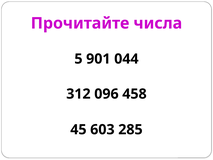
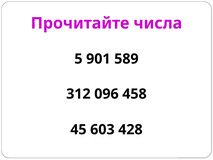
044: 044 -> 589 (126, 59)
285: 285 -> 428 (130, 129)
